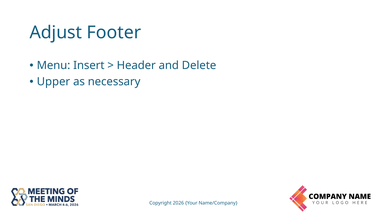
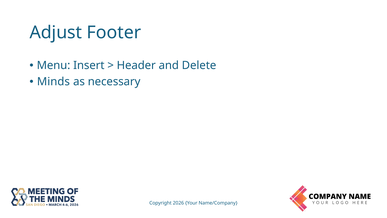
Upper: Upper -> Minds (53, 82)
